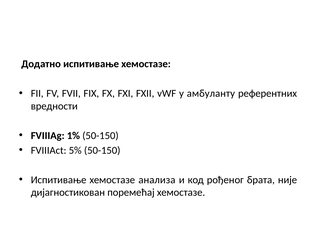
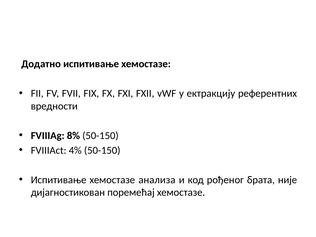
амбуланту: амбуланту -> ектракцију (211, 93)
1%: 1% -> 8% (73, 136)
5%: 5% -> 4% (75, 150)
